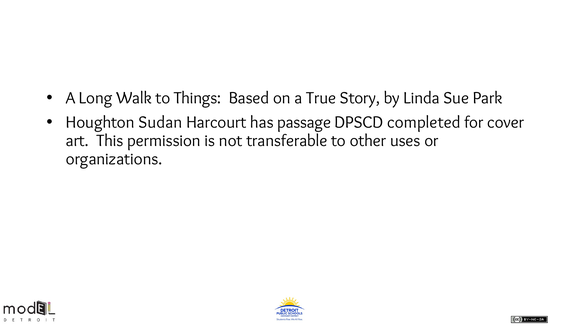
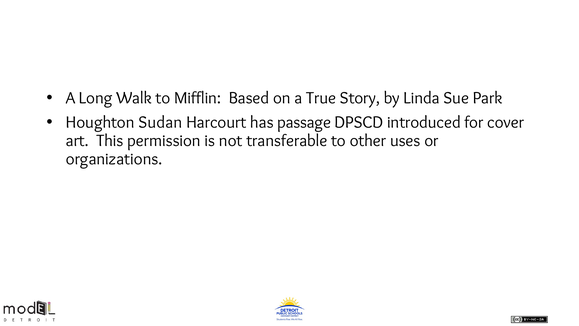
Things: Things -> Mifflin (197, 98)
completed: completed -> introduced (424, 122)
